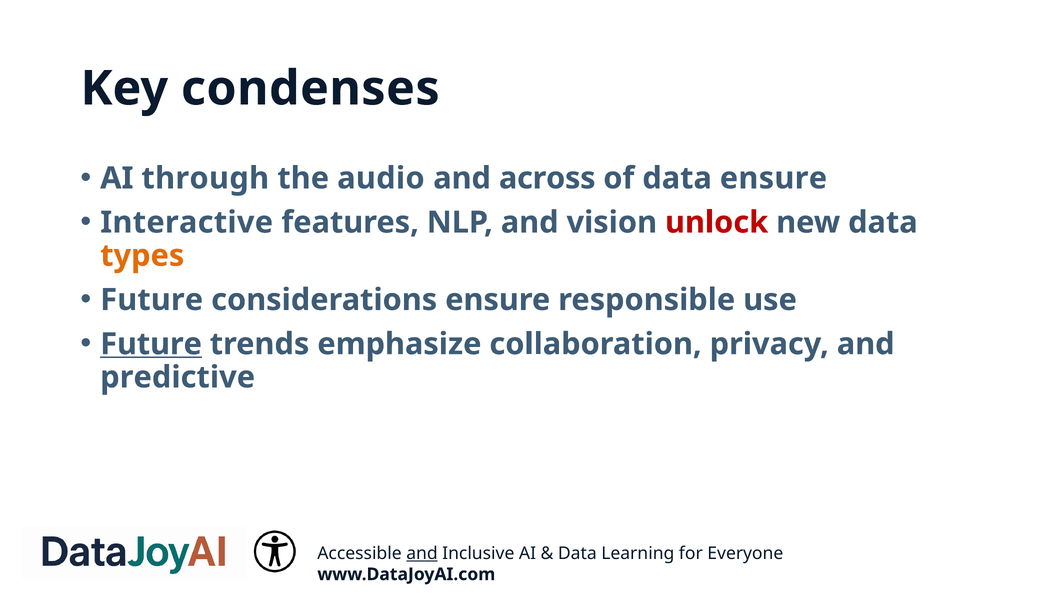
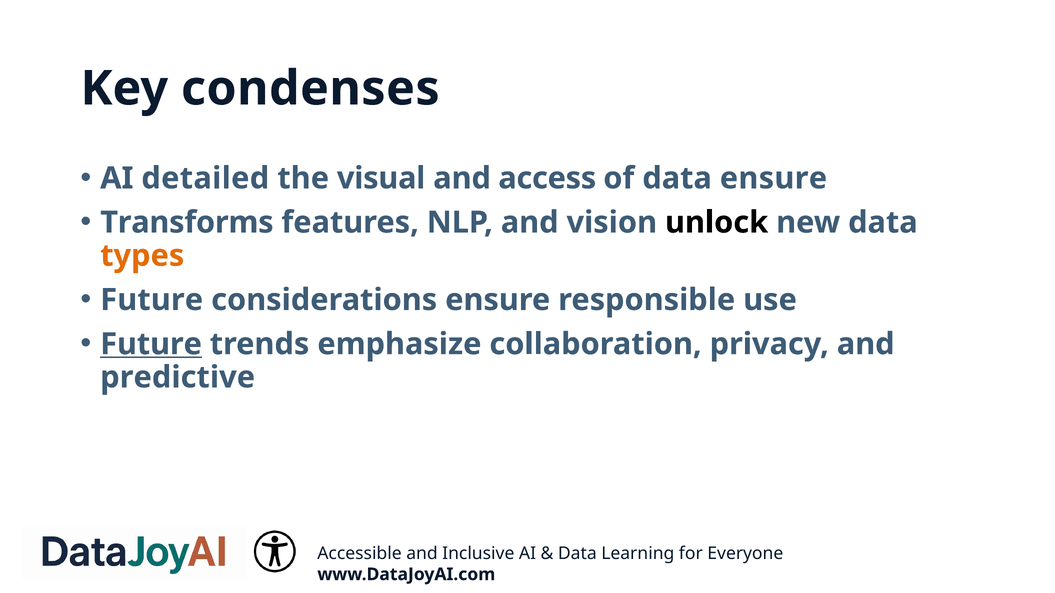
through: through -> detailed (205, 178)
audio: audio -> visual (381, 178)
across: across -> access (547, 178)
Interactive: Interactive -> Transforms (187, 223)
unlock colour: red -> black (717, 223)
and underline: present -> none (422, 554)
